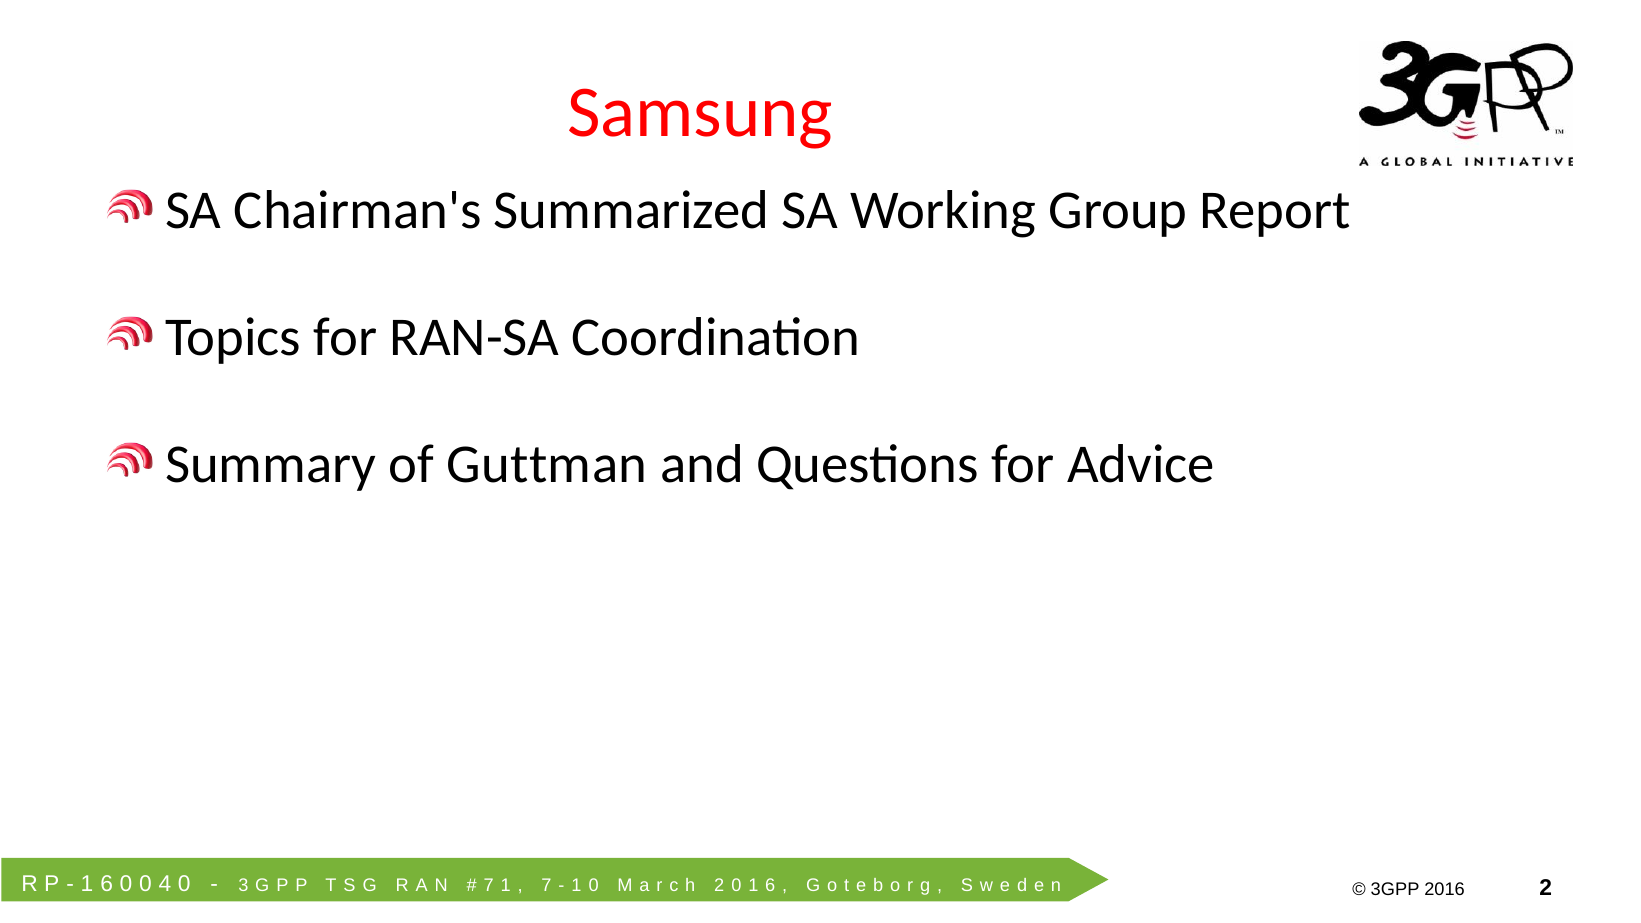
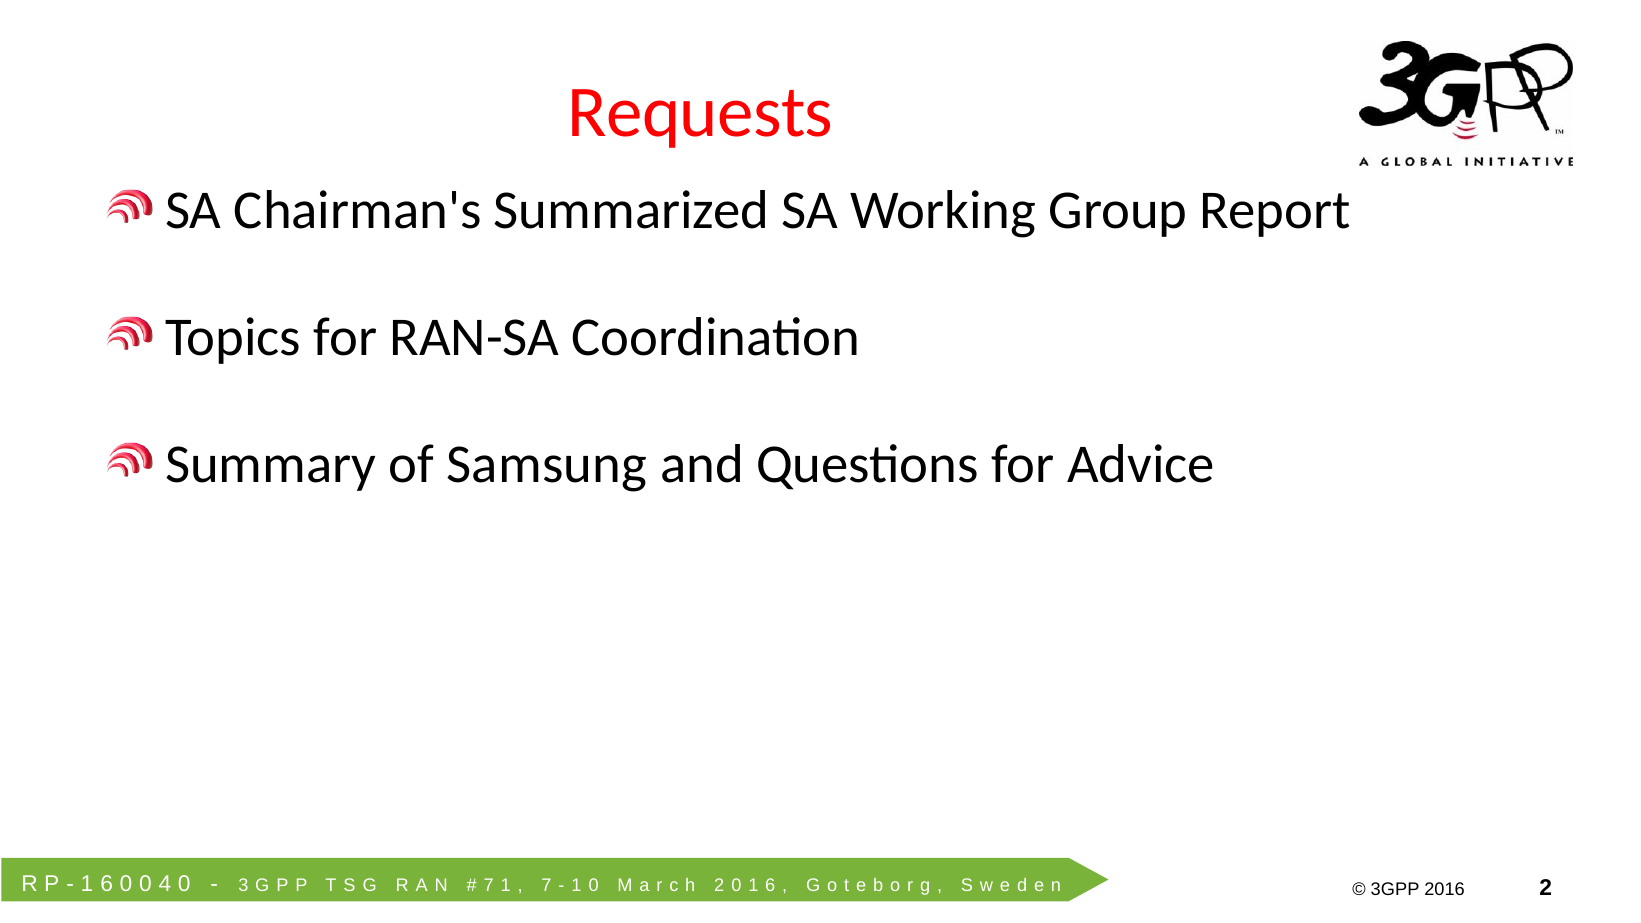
Samsung: Samsung -> Requests (700, 113)
Guttman: Guttman -> Samsung (547, 464)
